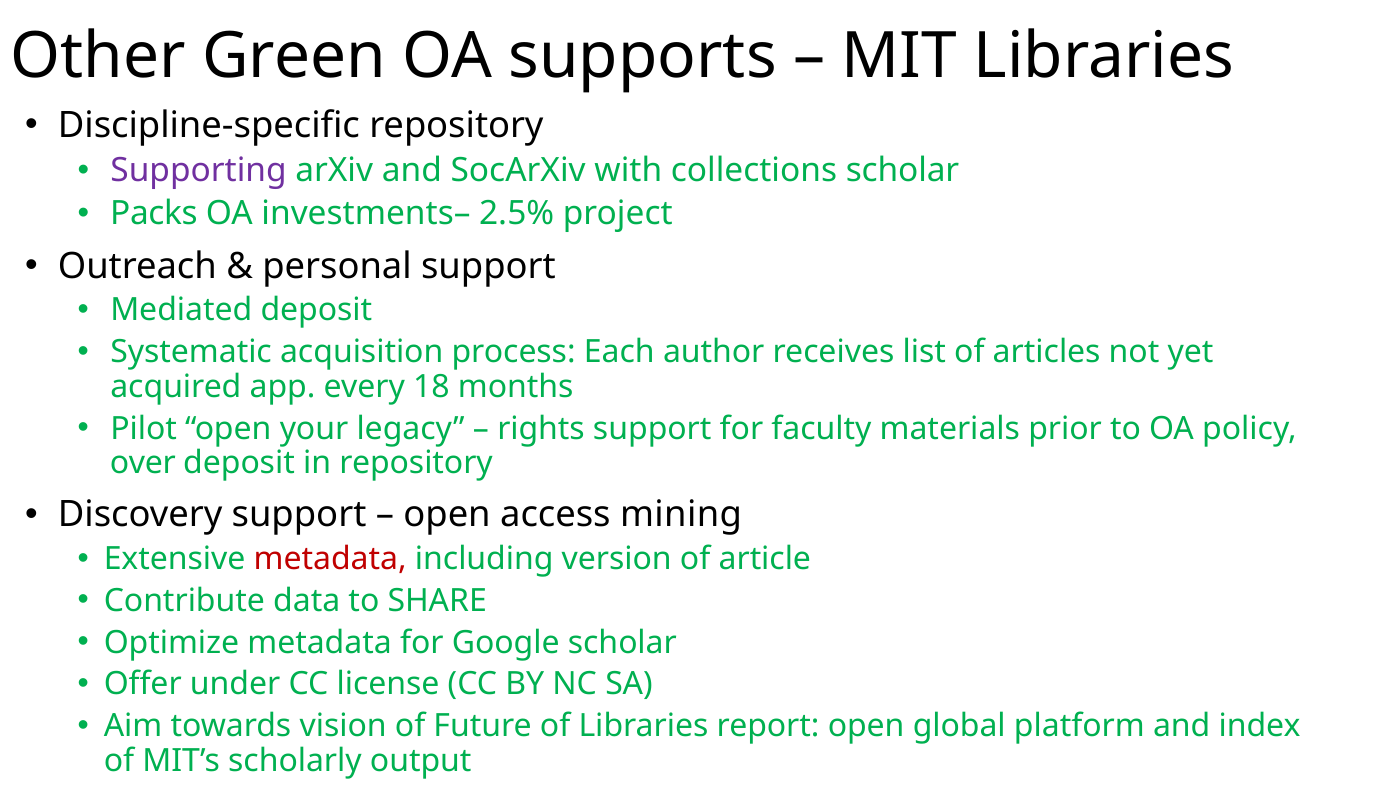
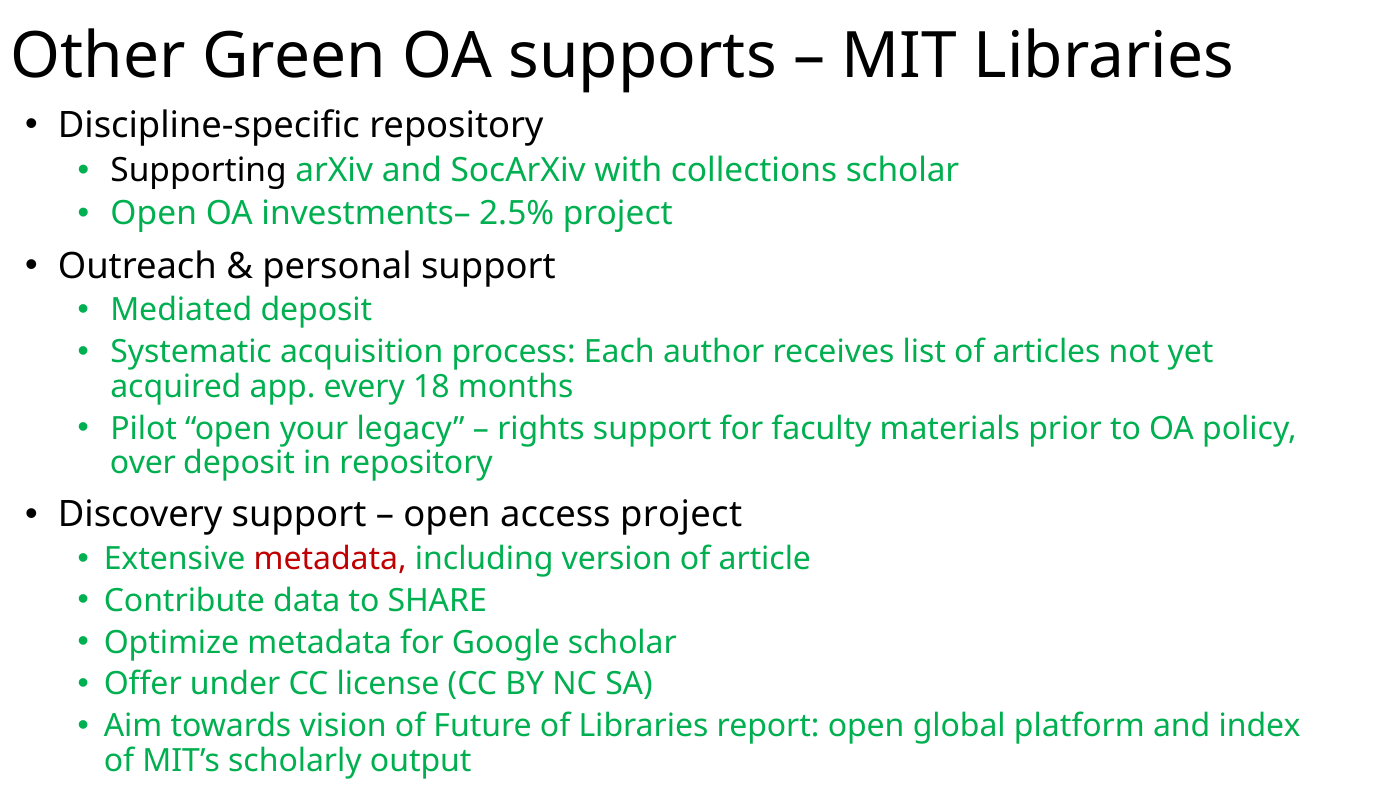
Supporting colour: purple -> black (199, 170)
Packs: Packs -> Open (154, 214)
access mining: mining -> project (681, 514)
